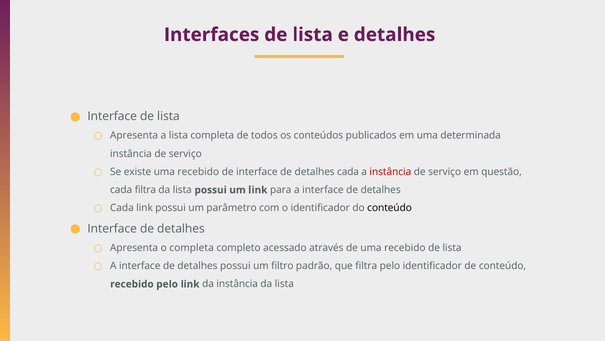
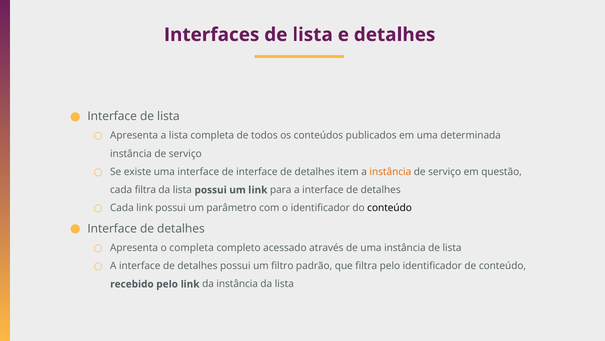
existe uma recebido: recebido -> interface (198, 171)
detalhes cada: cada -> item (348, 171)
instância colour: red -> orange (390, 171)
de uma recebido: recebido -> instância (405, 247)
